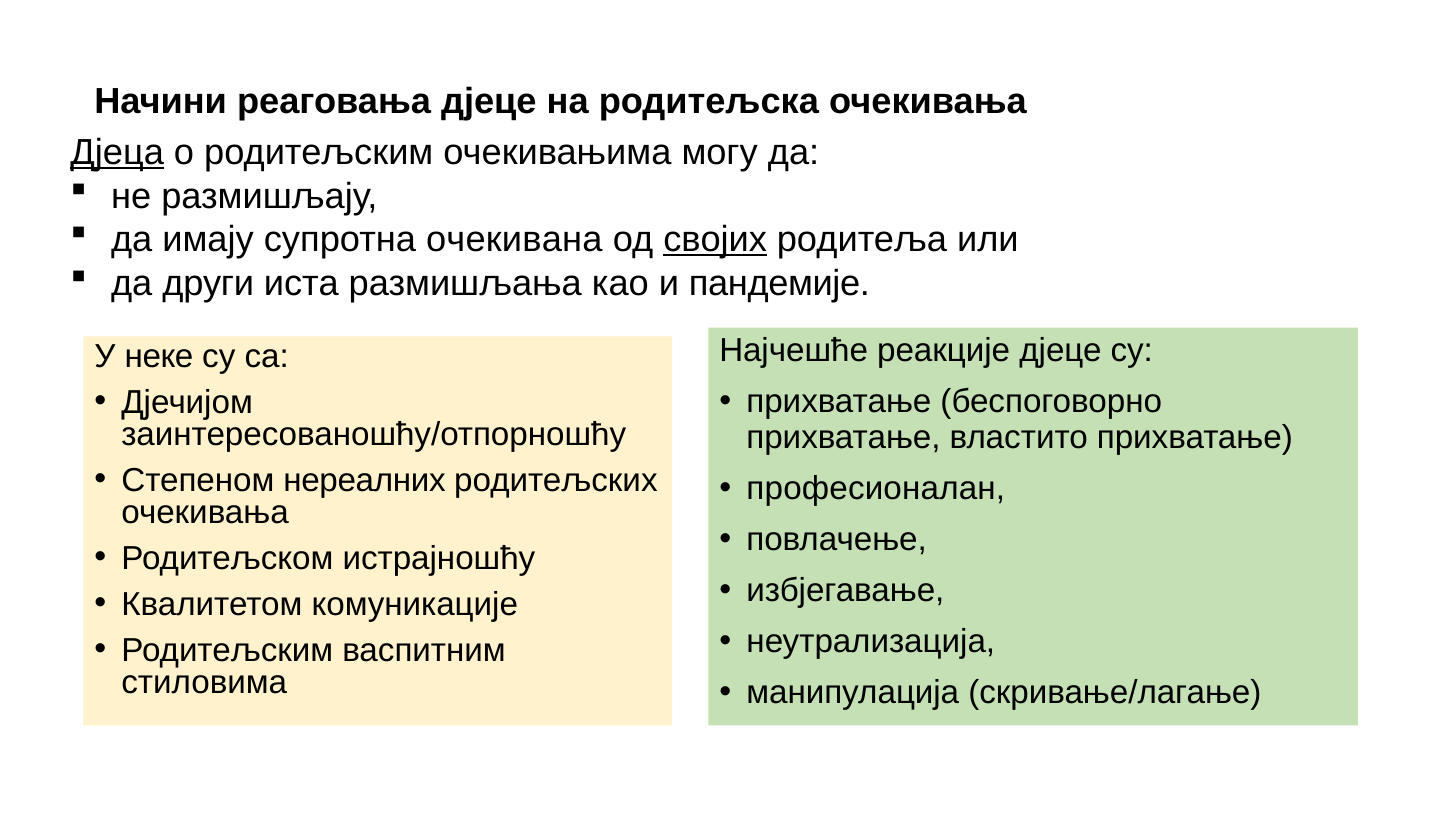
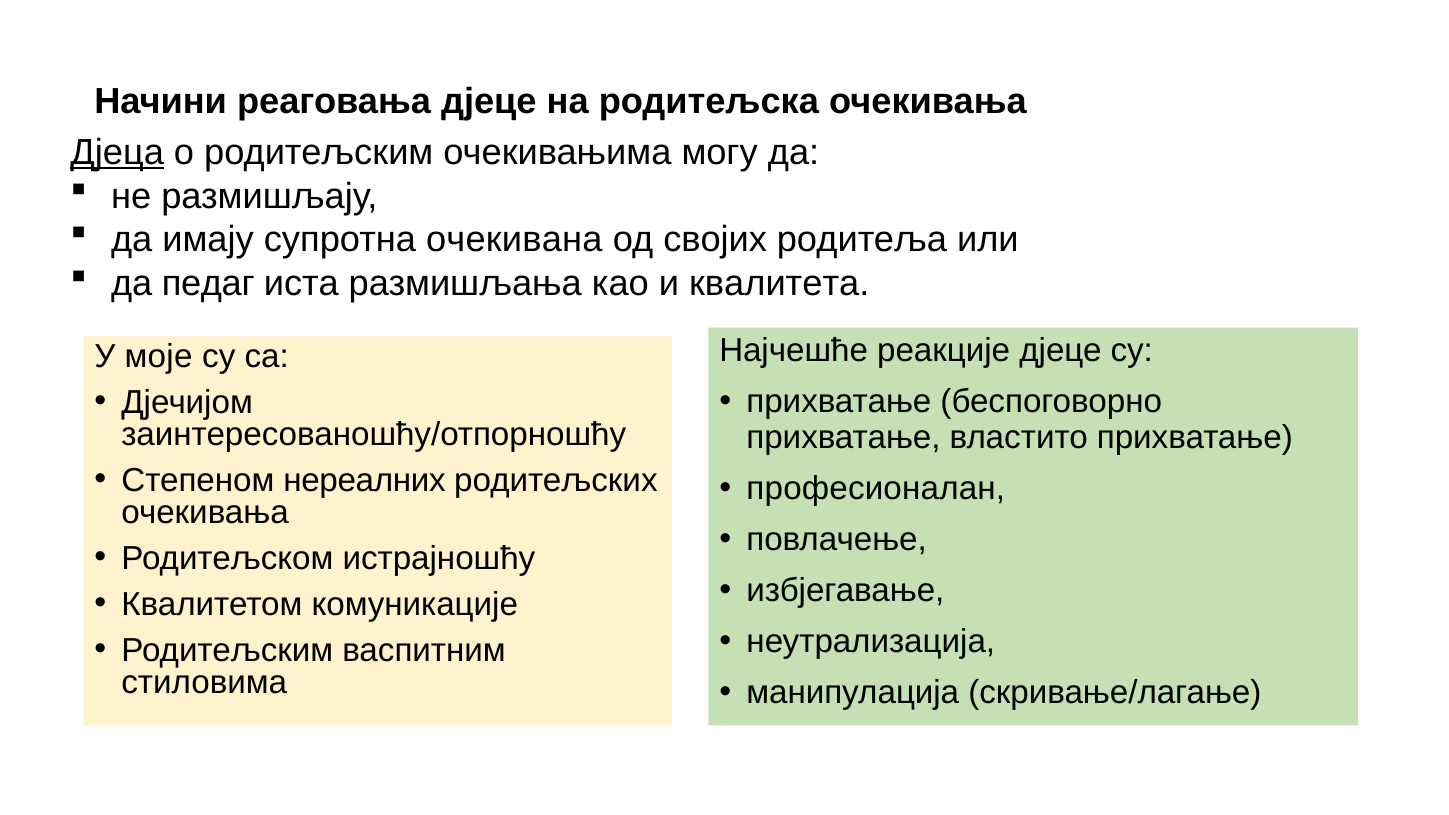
својих underline: present -> none (715, 240)
други: други -> педаг (208, 283)
пандемије: пандемије -> квалитета (779, 283)
неке: неке -> моје (159, 357)
